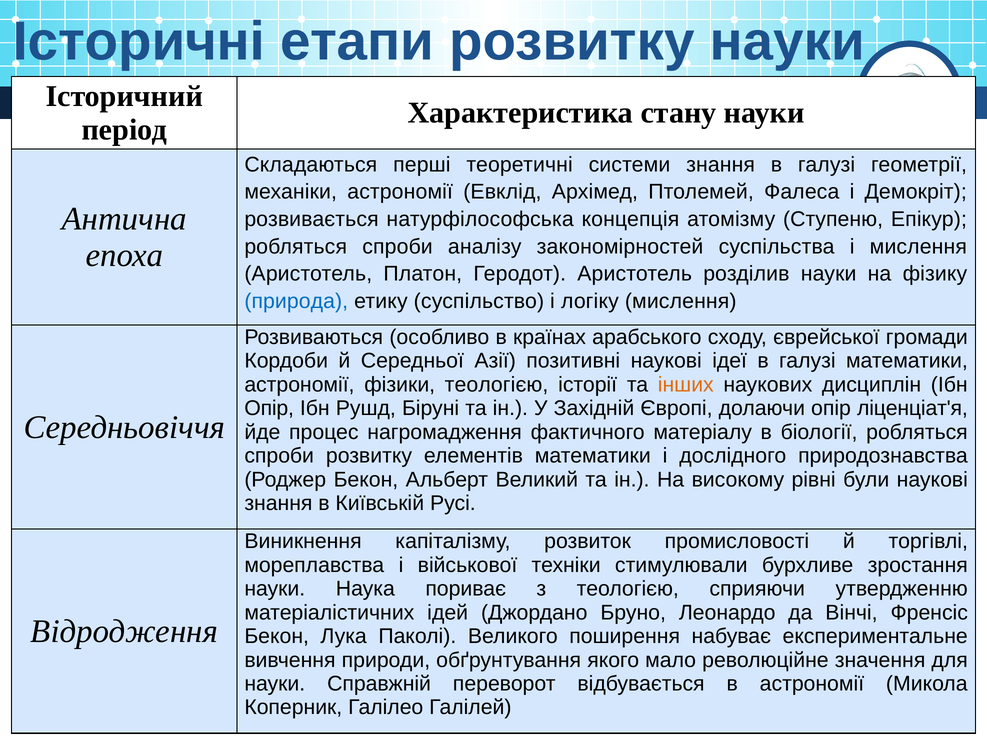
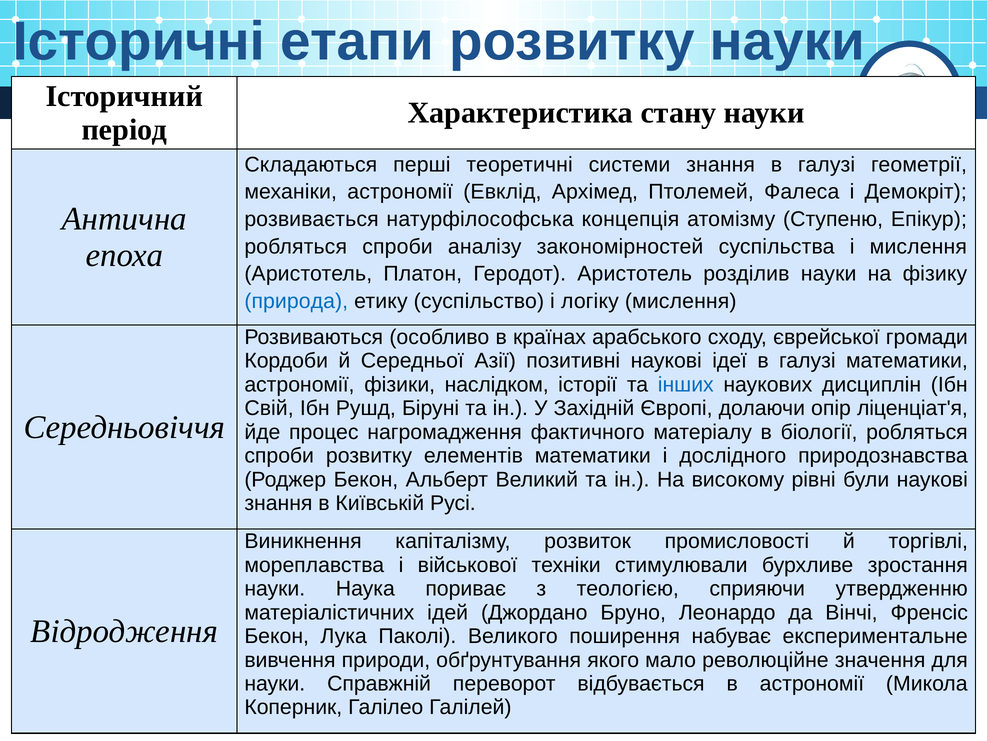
фізики теологією: теологією -> наслідком (497, 384)
інших colour: orange -> blue (686, 384)
Опір: Опір -> Свій (269, 408)
